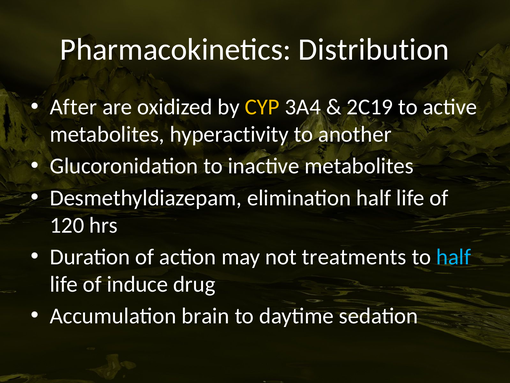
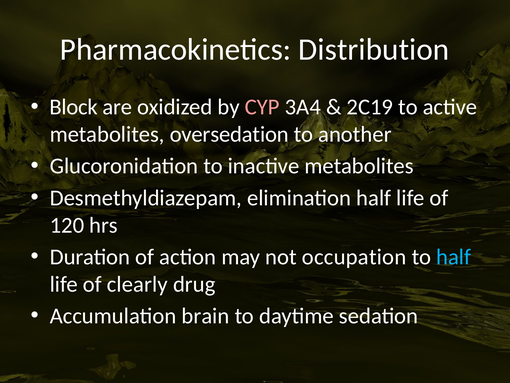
After: After -> Block (74, 107)
CYP colour: yellow -> pink (262, 107)
hyperactivity: hyperactivity -> oversedation (229, 134)
treatments: treatments -> occupation (354, 257)
induce: induce -> clearly (137, 284)
